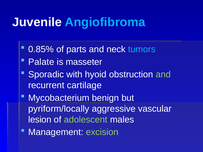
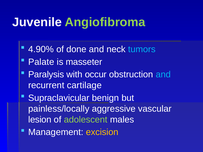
Angiofibroma colour: light blue -> light green (105, 22)
0.85%: 0.85% -> 4.90% (41, 49)
parts: parts -> done (76, 49)
Sporadic: Sporadic -> Paralysis (46, 75)
hyoid: hyoid -> occur (96, 75)
and colour: light green -> light blue (163, 75)
Mycobacterium: Mycobacterium -> Supraclavicular (59, 98)
pyriform/locally: pyriform/locally -> painless/locally (59, 109)
excision colour: light green -> yellow (102, 132)
